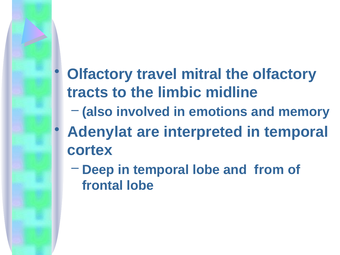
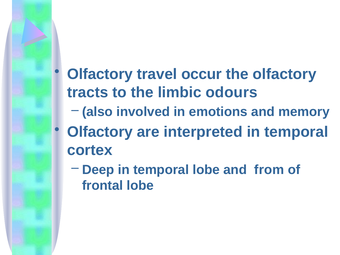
mitral: mitral -> occur (202, 74)
midline: midline -> odours (232, 92)
Adenylat: Adenylat -> Olfactory (100, 132)
